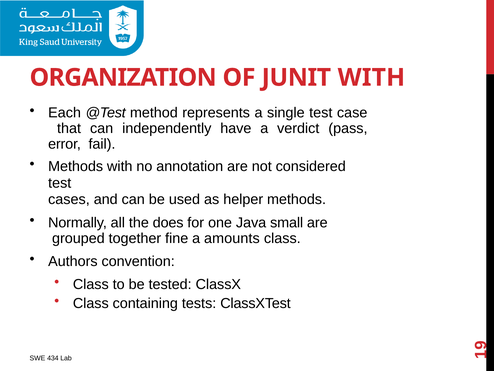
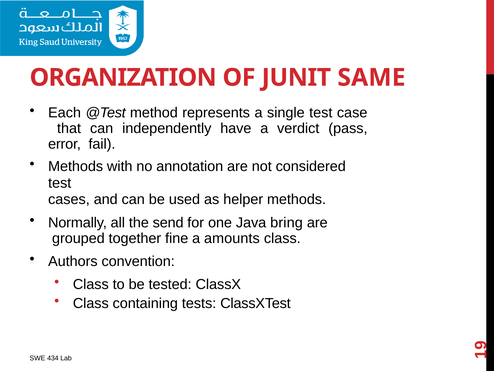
JUNIT WITH: WITH -> SAME (371, 77)
does: does -> send (168, 222)
small: small -> bring (287, 222)
